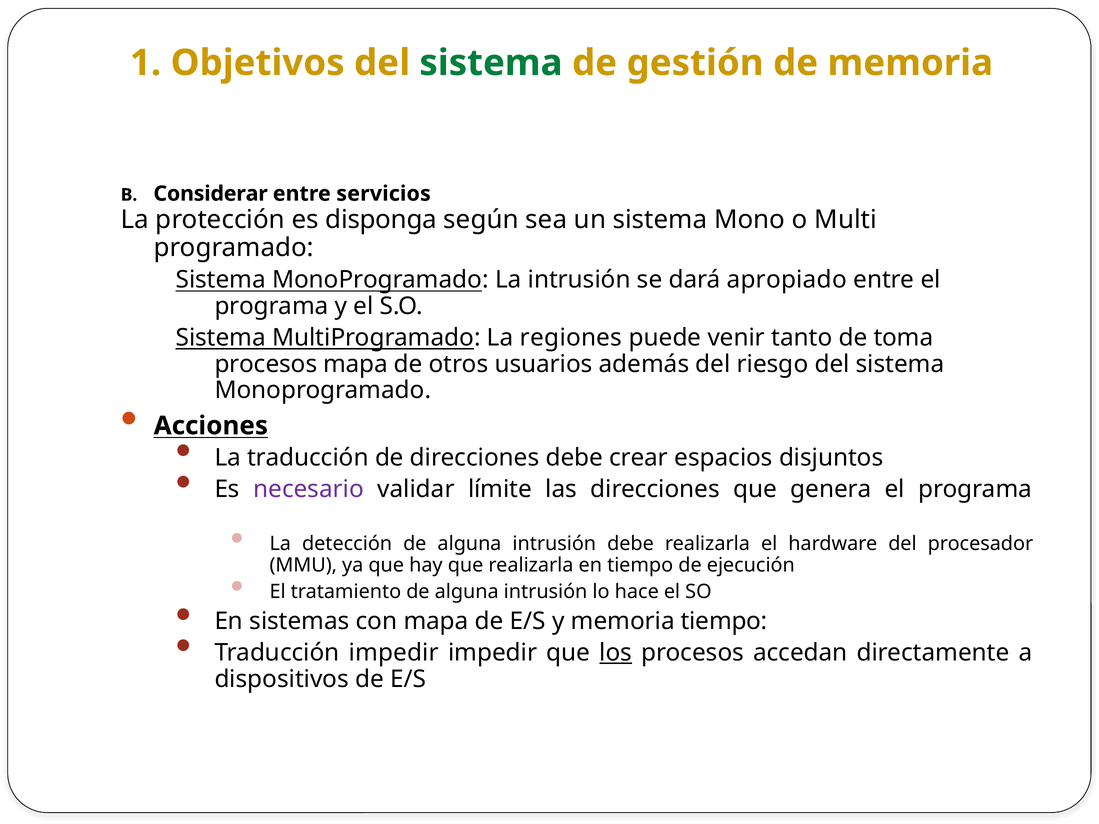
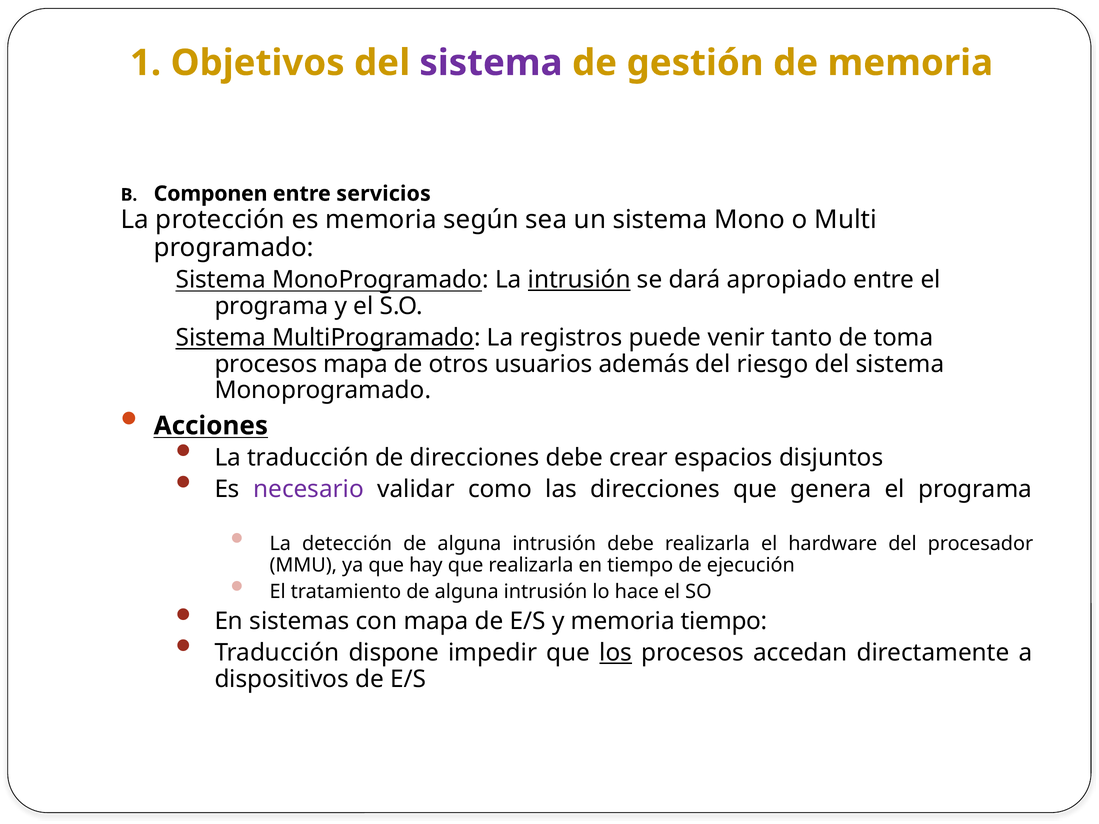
sistema colour: green -> purple (491, 63)
Considerar: Considerar -> Componen (211, 194)
es disponga: disponga -> memoria (381, 220)
intrusión underline: none -> present (579, 280)
regiones: regiones -> registros (571, 338)
límite: límite -> como (500, 489)
Traducción impedir: impedir -> dispone (394, 653)
